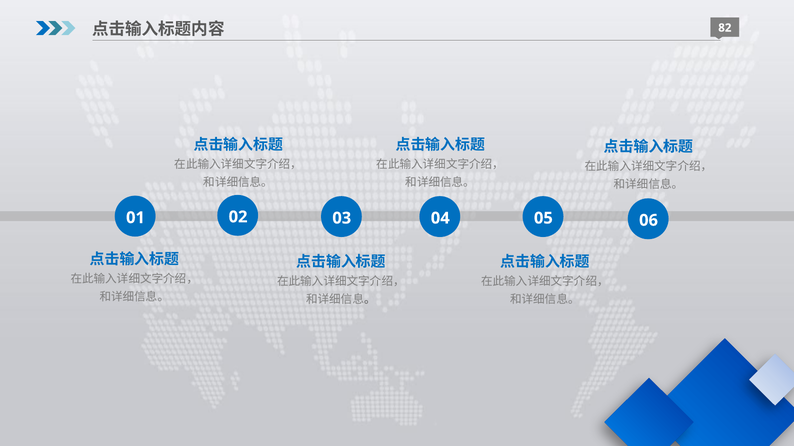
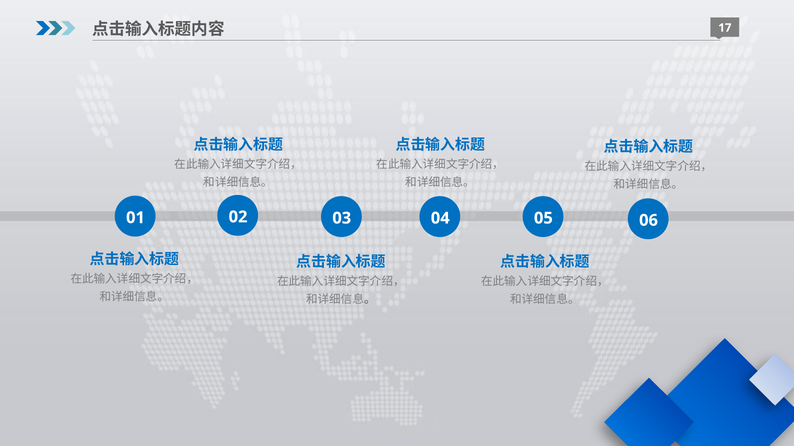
82: 82 -> 17 (725, 28)
